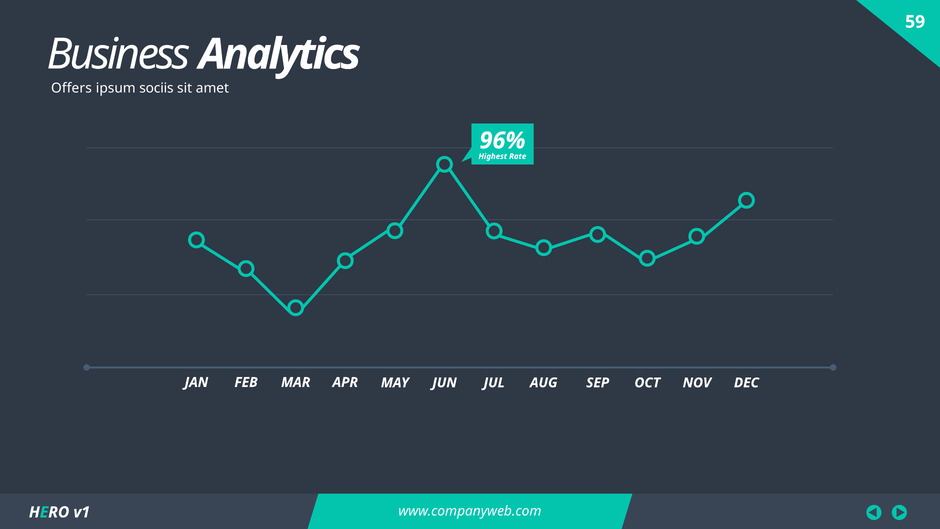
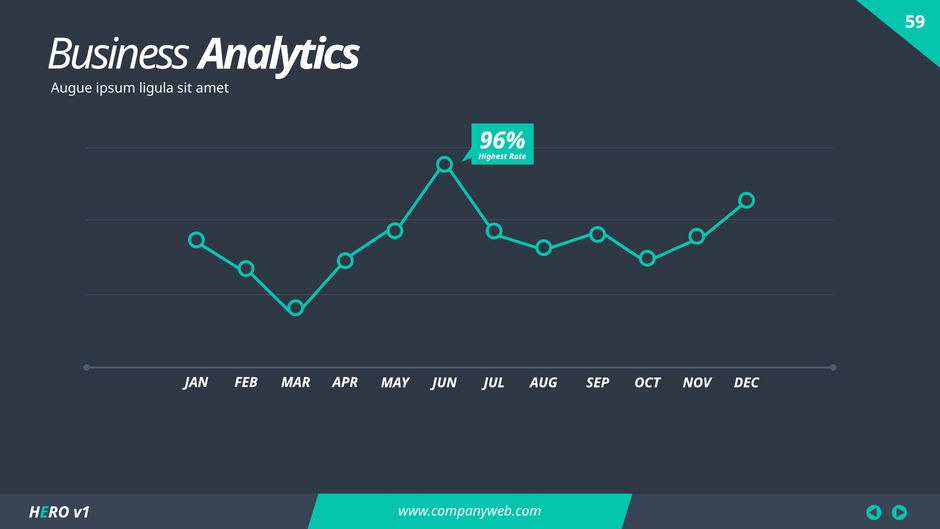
Offers: Offers -> Augue (72, 88)
sociis: sociis -> ligula (156, 88)
